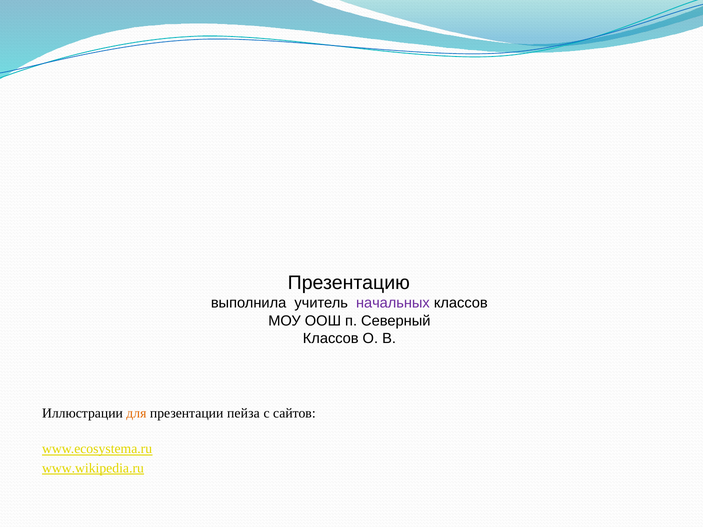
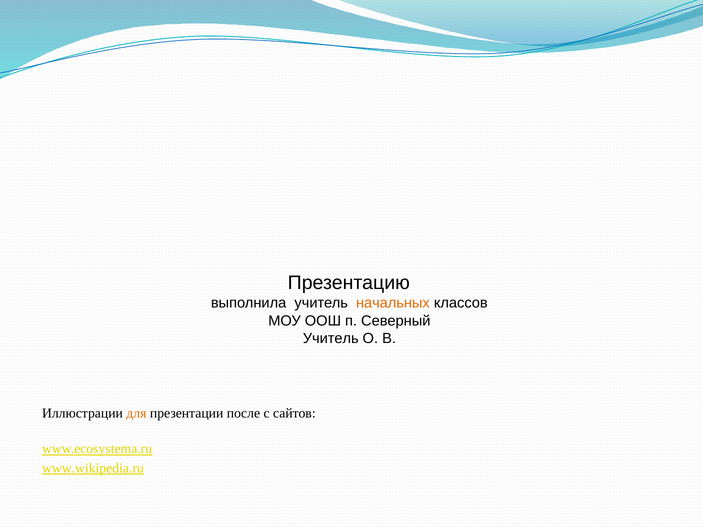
начальных colour: purple -> orange (393, 303)
Классов: Классов -> Учитель (331, 338)
пейза: пейза -> после (243, 413)
